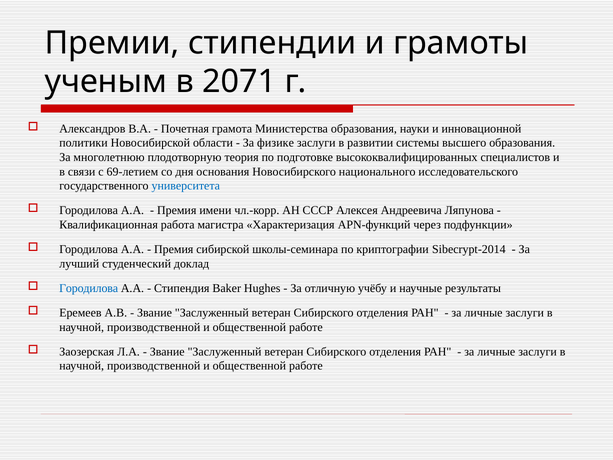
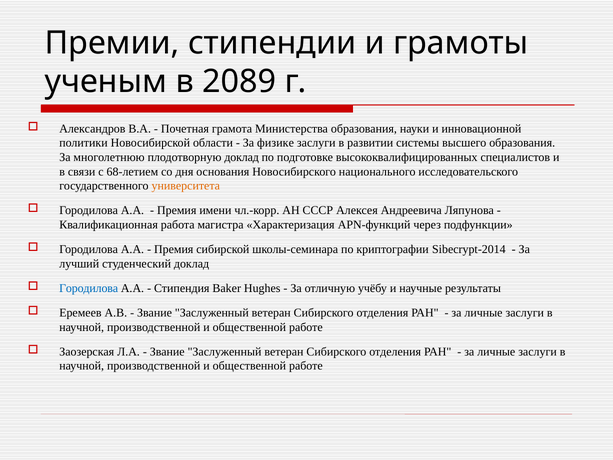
2071: 2071 -> 2089 (239, 82)
плодотворную теория: теория -> доклад (242, 157)
69-летием: 69-летием -> 68-летием (132, 171)
университета colour: blue -> orange (186, 186)
